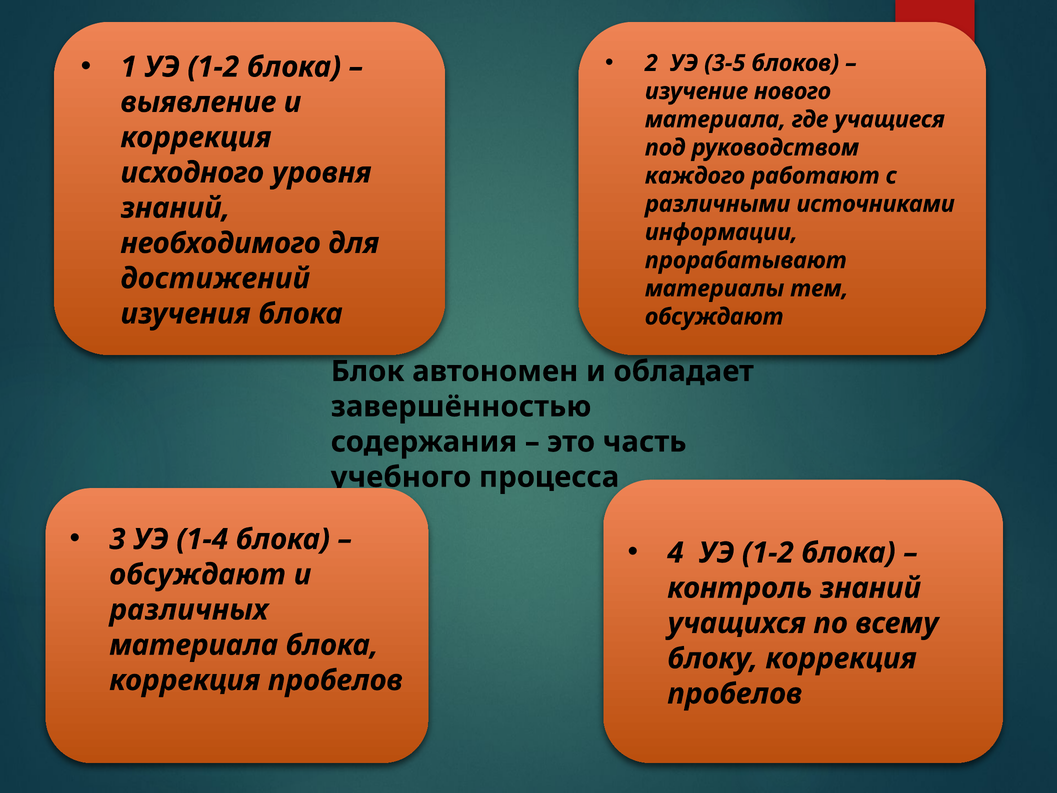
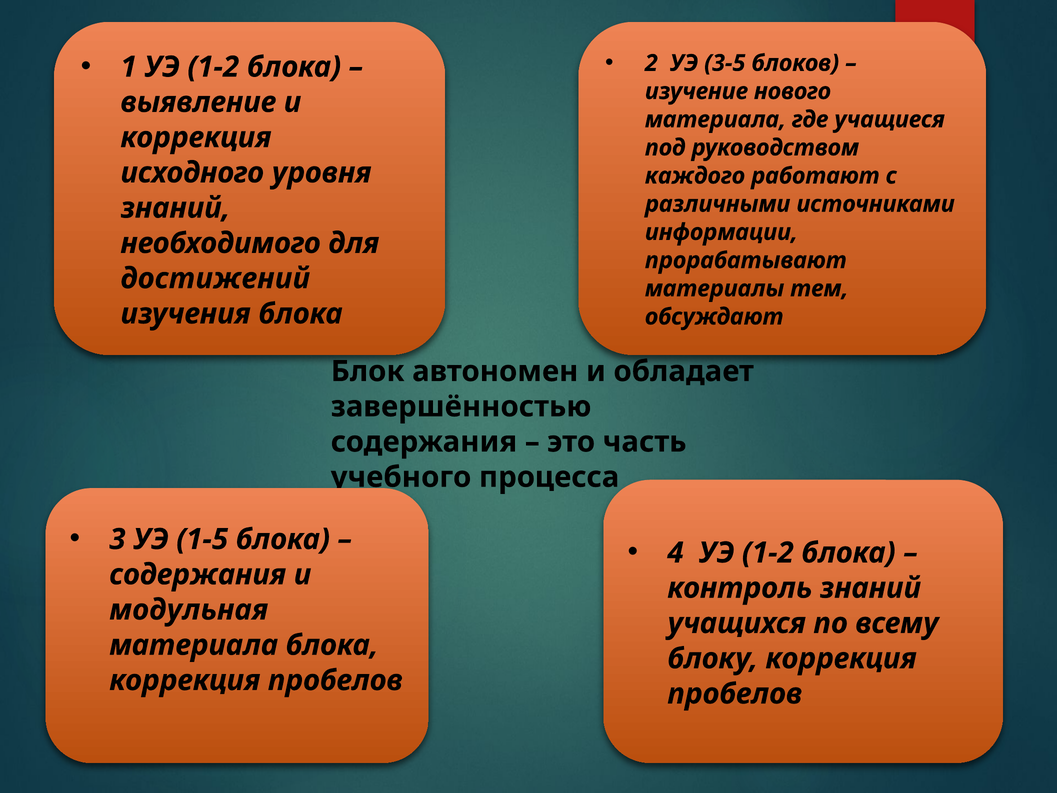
1-4: 1-4 -> 1-5 (202, 539)
обсуждают: обсуждают -> содержания (198, 574)
различных: различных -> модульная (189, 610)
